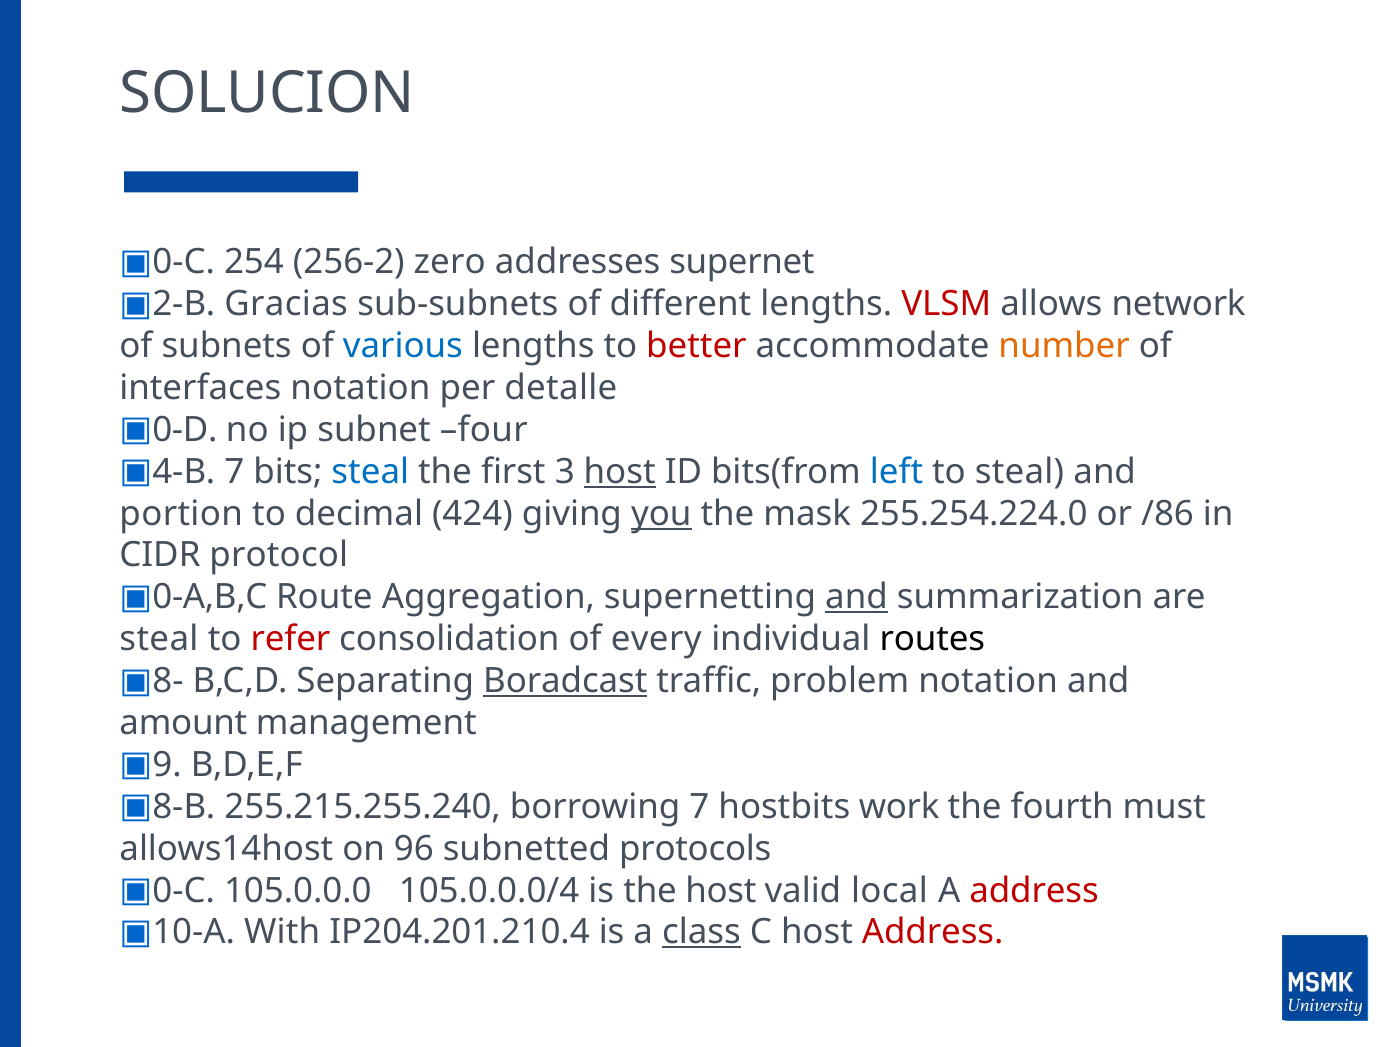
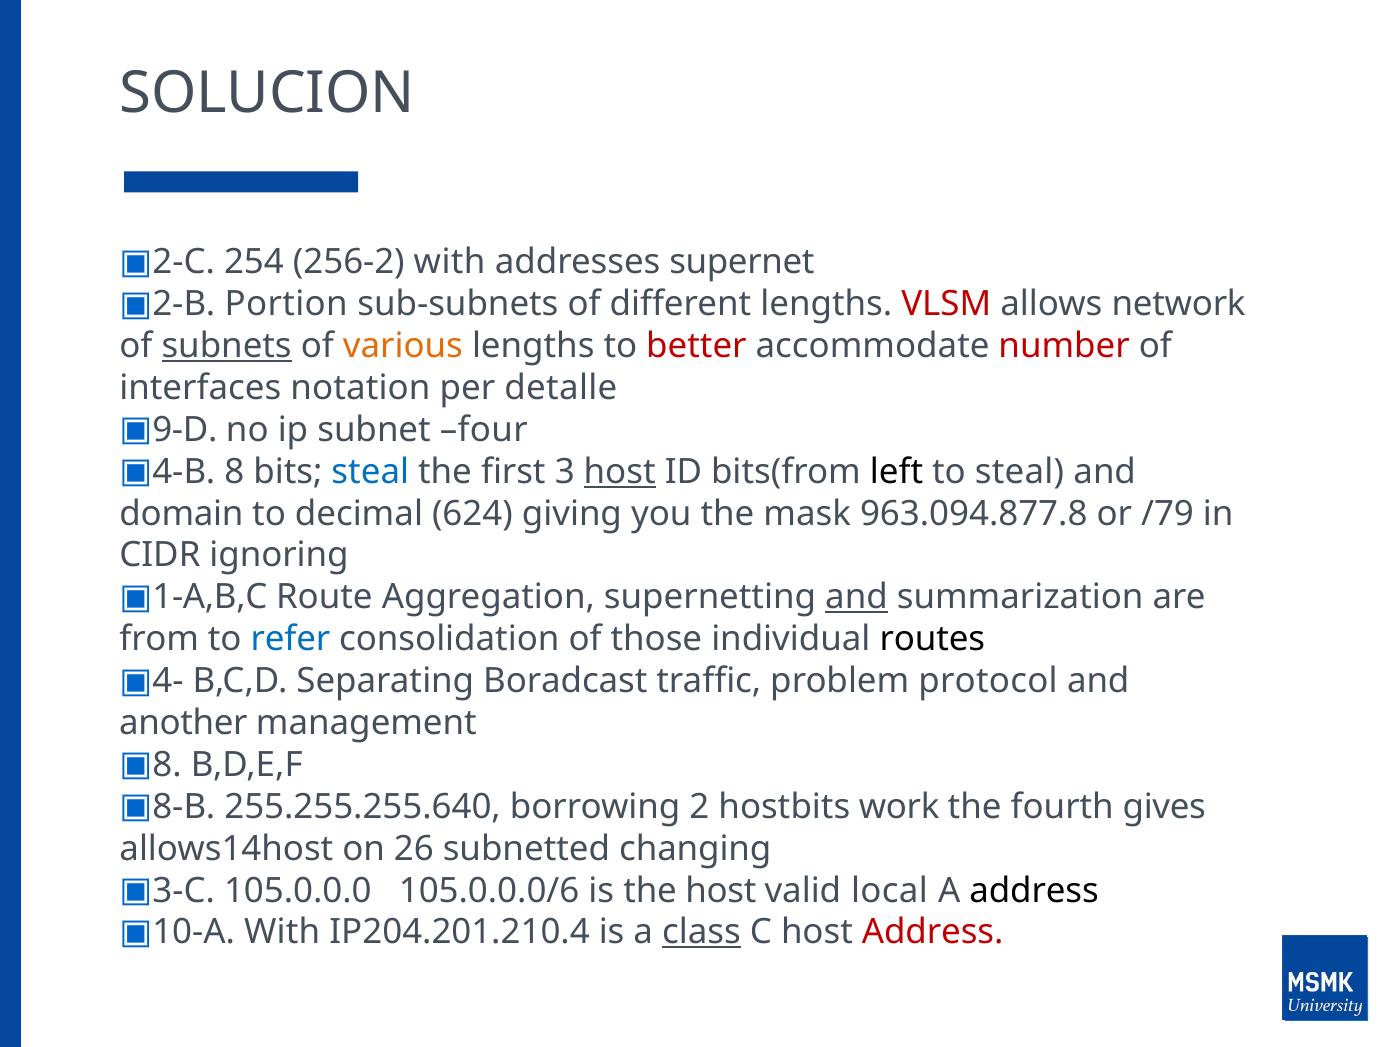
0-C: 0-C -> 2-C (184, 262)
256-2 zero: zero -> with (450, 262)
Gracias: Gracias -> Portion (286, 304)
subnets underline: none -> present (227, 346)
various colour: blue -> orange (403, 346)
number colour: orange -> red (1064, 346)
0-D: 0-D -> 9-D (185, 430)
4-B 7: 7 -> 8 (234, 472)
left colour: blue -> black (896, 472)
portion: portion -> domain (181, 514)
424: 424 -> 624 (472, 514)
you underline: present -> none (661, 514)
255.254.224.0: 255.254.224.0 -> 963.094.877.8 (974, 514)
/86: /86 -> /79 (1168, 514)
protocol: protocol -> ignoring (279, 555)
0-A,B,C: 0-A,B,C -> 1-A,B,C (210, 597)
steal: steal -> from (159, 639)
refer colour: red -> blue (290, 639)
every: every -> those (656, 639)
8-: 8- -> 4- (168, 681)
Boradcast underline: present -> none (565, 681)
problem notation: notation -> protocol (988, 681)
amount: amount -> another (183, 723)
9: 9 -> 8 (167, 765)
255.215.255.240: 255.215.255.240 -> 255.255.255.640 (363, 807)
borrowing 7: 7 -> 2 (699, 807)
must: must -> gives (1164, 807)
96: 96 -> 26 (414, 849)
protocols: protocols -> changing (695, 849)
0-C: 0-C -> 3-C (184, 890)
105.0.0.0/4: 105.0.0.0/4 -> 105.0.0.0/6 (489, 890)
address colour: red -> black (1034, 890)
